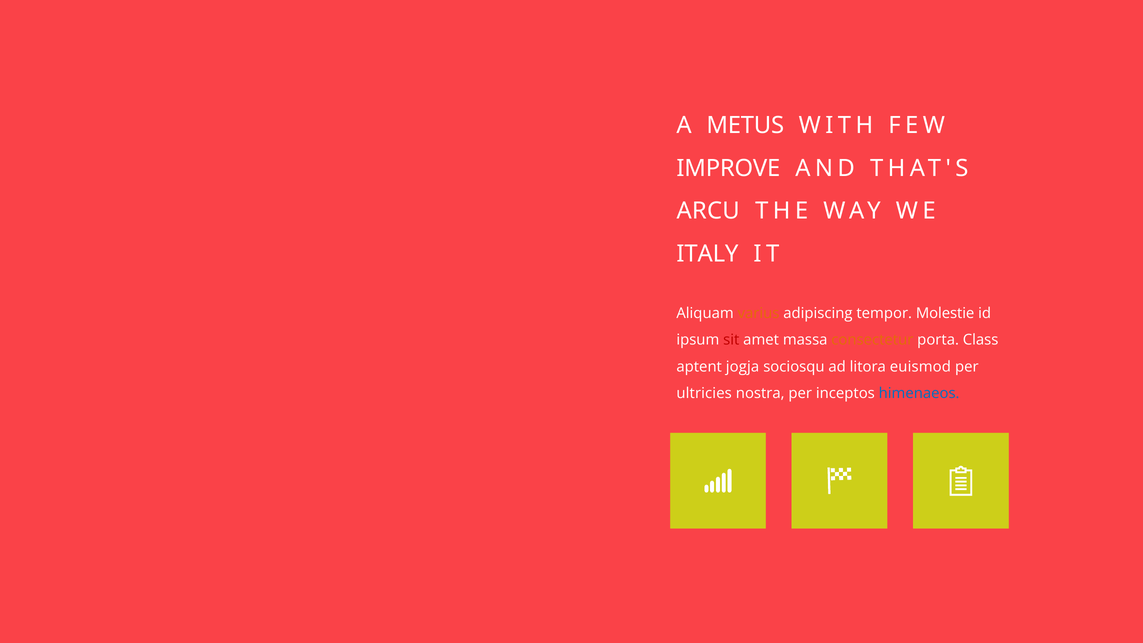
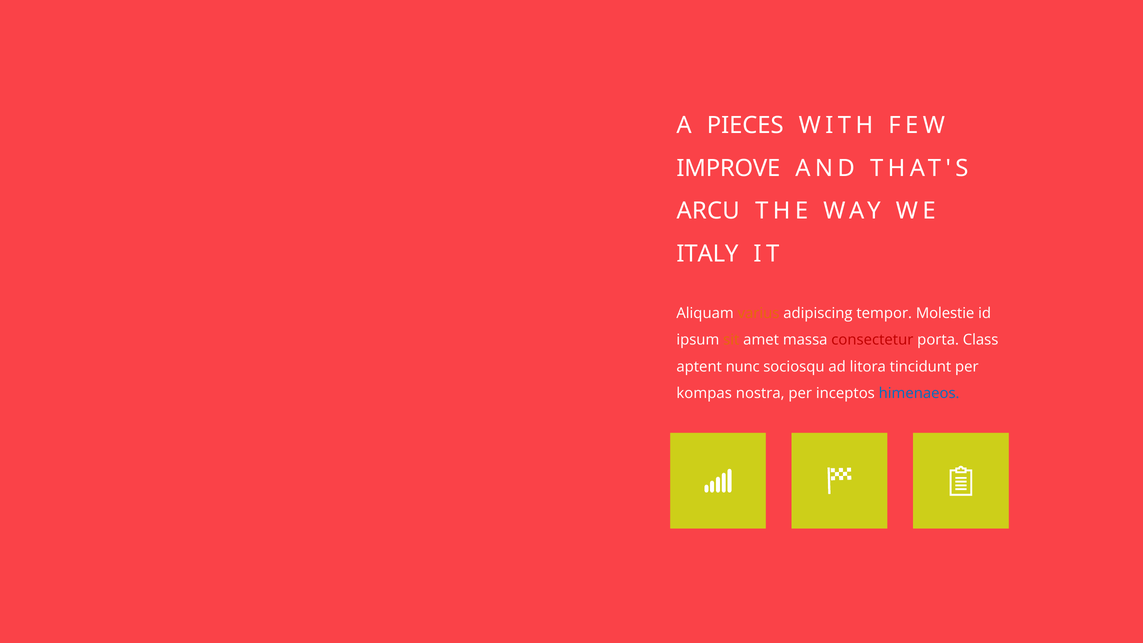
METUS: METUS -> PIECES (745, 125)
sit colour: red -> orange (731, 340)
consectetur colour: orange -> red (872, 340)
jogja: jogja -> nunc (743, 367)
euismod: euismod -> tincidunt (920, 367)
ultricies: ultricies -> kompas (704, 394)
